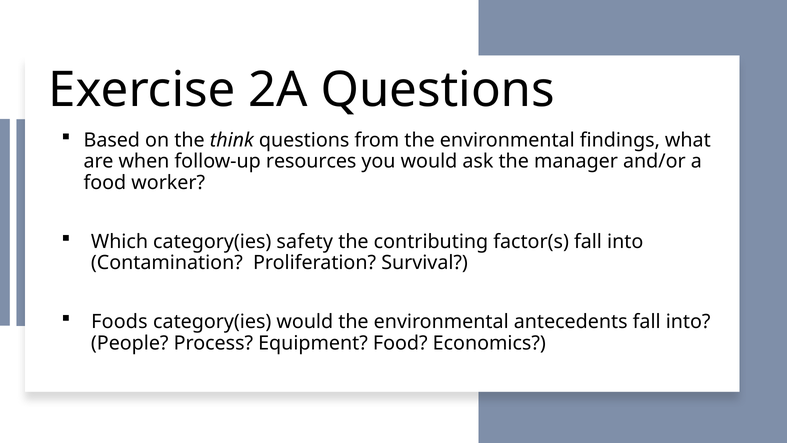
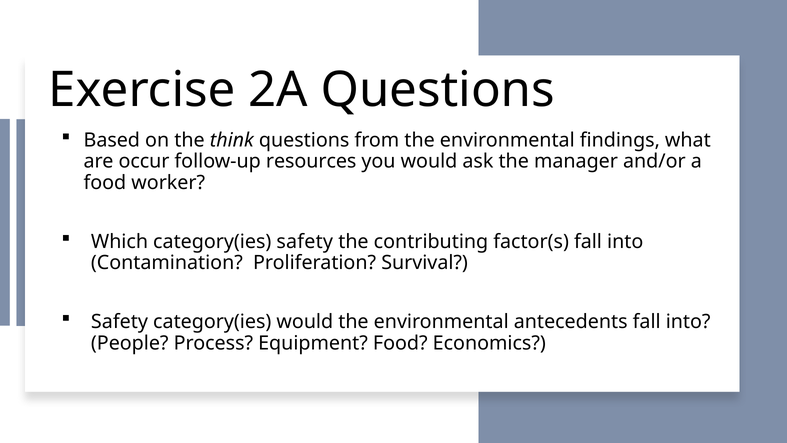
when: when -> occur (144, 161)
Foods: Foods -> Safety (119, 322)
